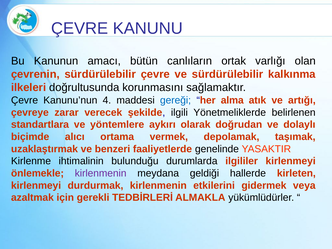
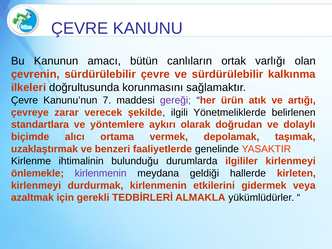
4: 4 -> 7 (107, 100)
gereği colour: blue -> purple (175, 100)
alma: alma -> ürün (232, 100)
